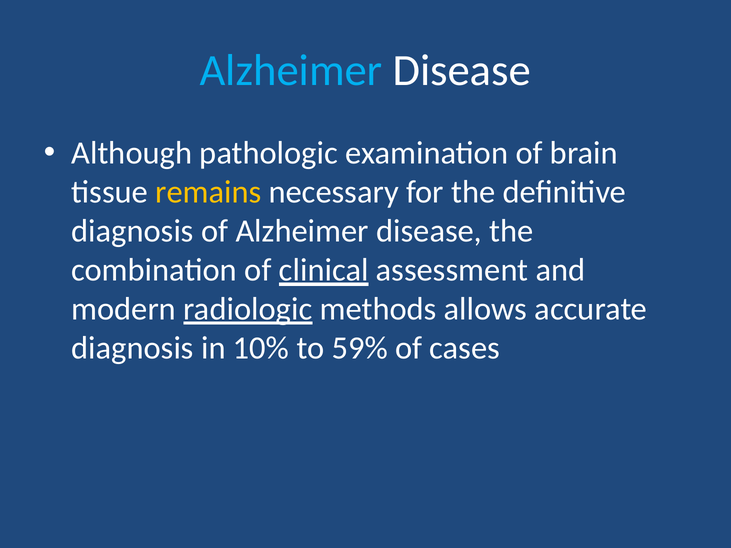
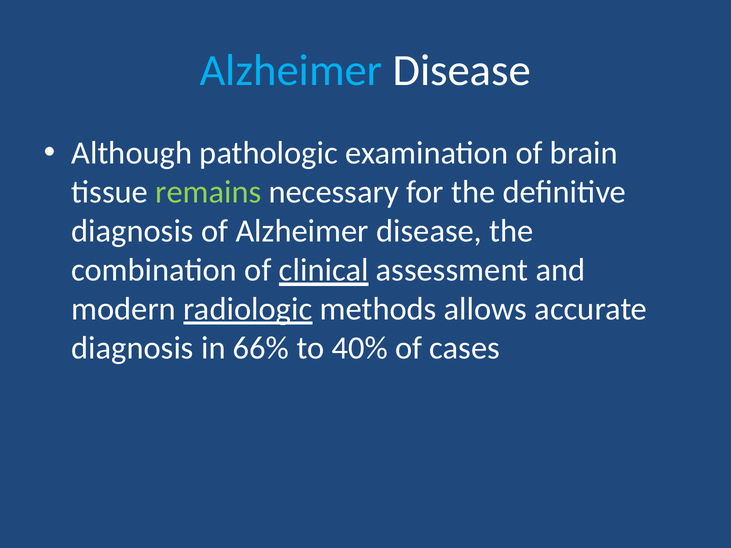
remains colour: yellow -> light green (208, 192)
10%: 10% -> 66% (261, 348)
59%: 59% -> 40% (360, 348)
